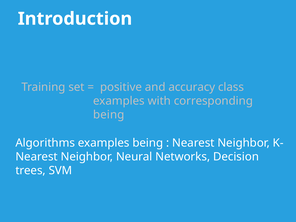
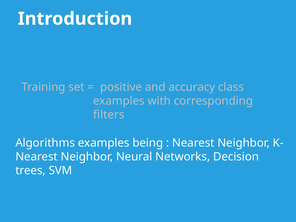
being: being -> filters (109, 115)
